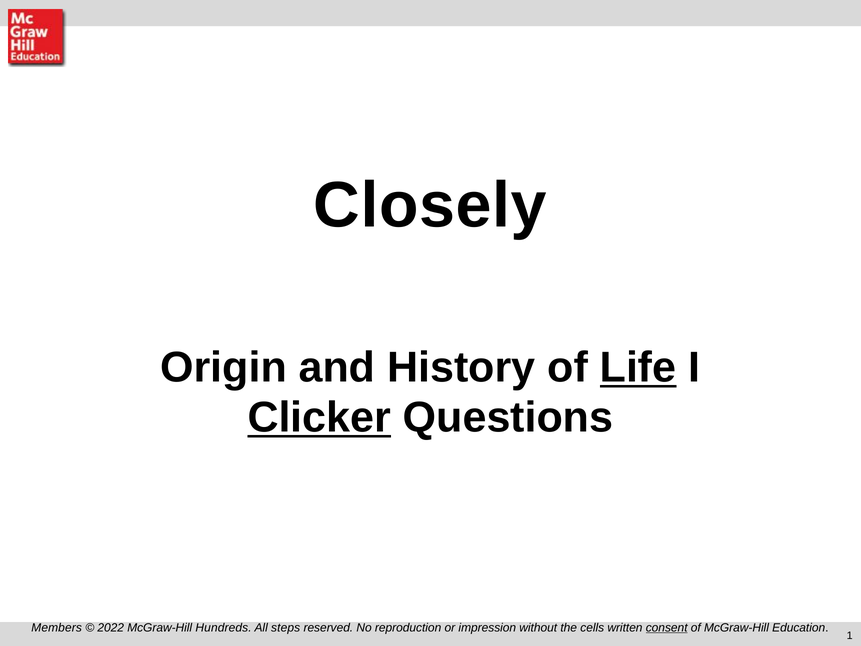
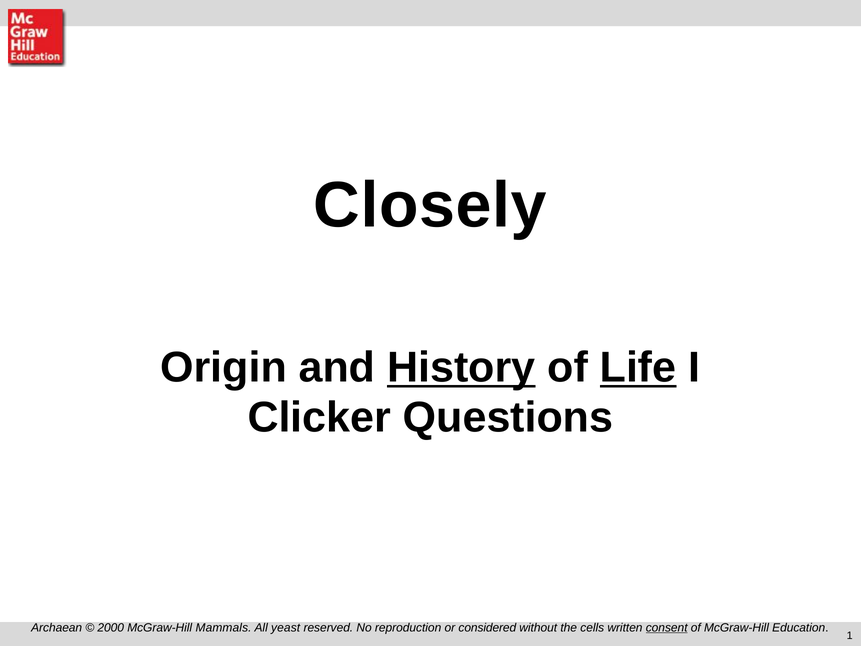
History underline: none -> present (461, 367)
Clicker underline: present -> none (319, 417)
Members: Members -> Archaean (57, 627)
2022: 2022 -> 2000 (111, 627)
Hundreds: Hundreds -> Mammals (224, 627)
steps: steps -> yeast (286, 627)
impression: impression -> considered (487, 627)
